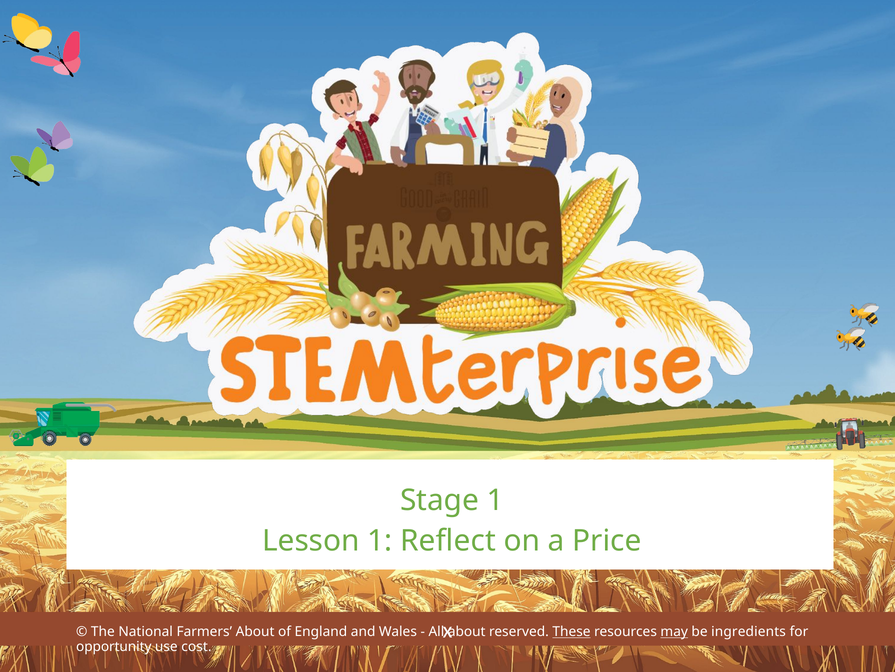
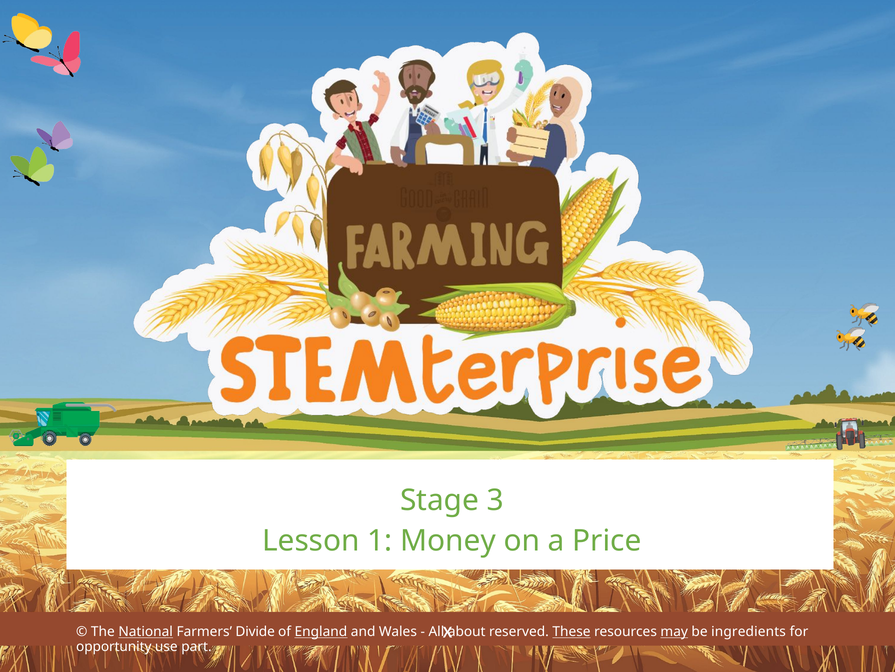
Stage 1: 1 -> 3 (495, 500)
Reflect: Reflect -> Money (448, 540)
National underline: none -> present (146, 631)
Farmers About: About -> Divide (255, 631)
England underline: none -> present (321, 631)
cost: cost -> part (196, 646)
